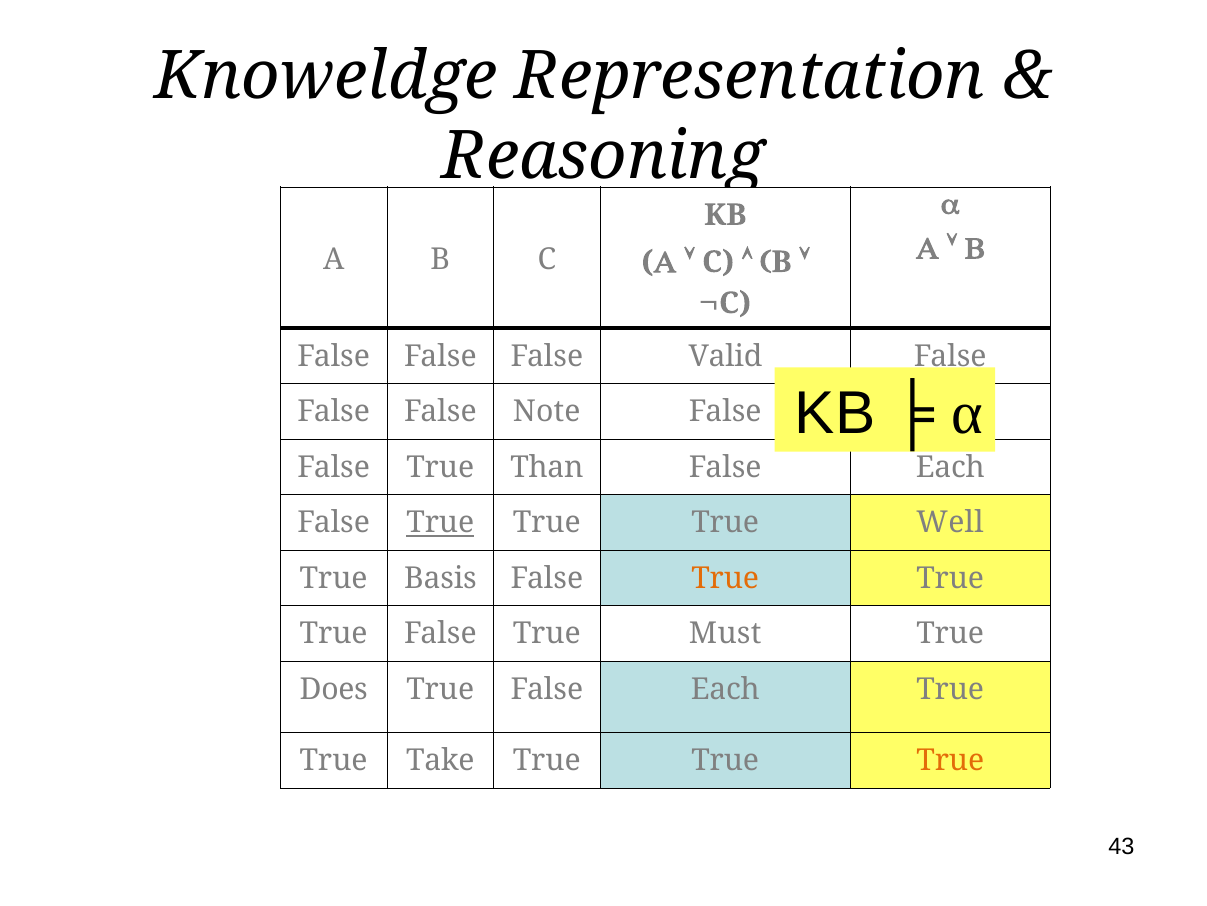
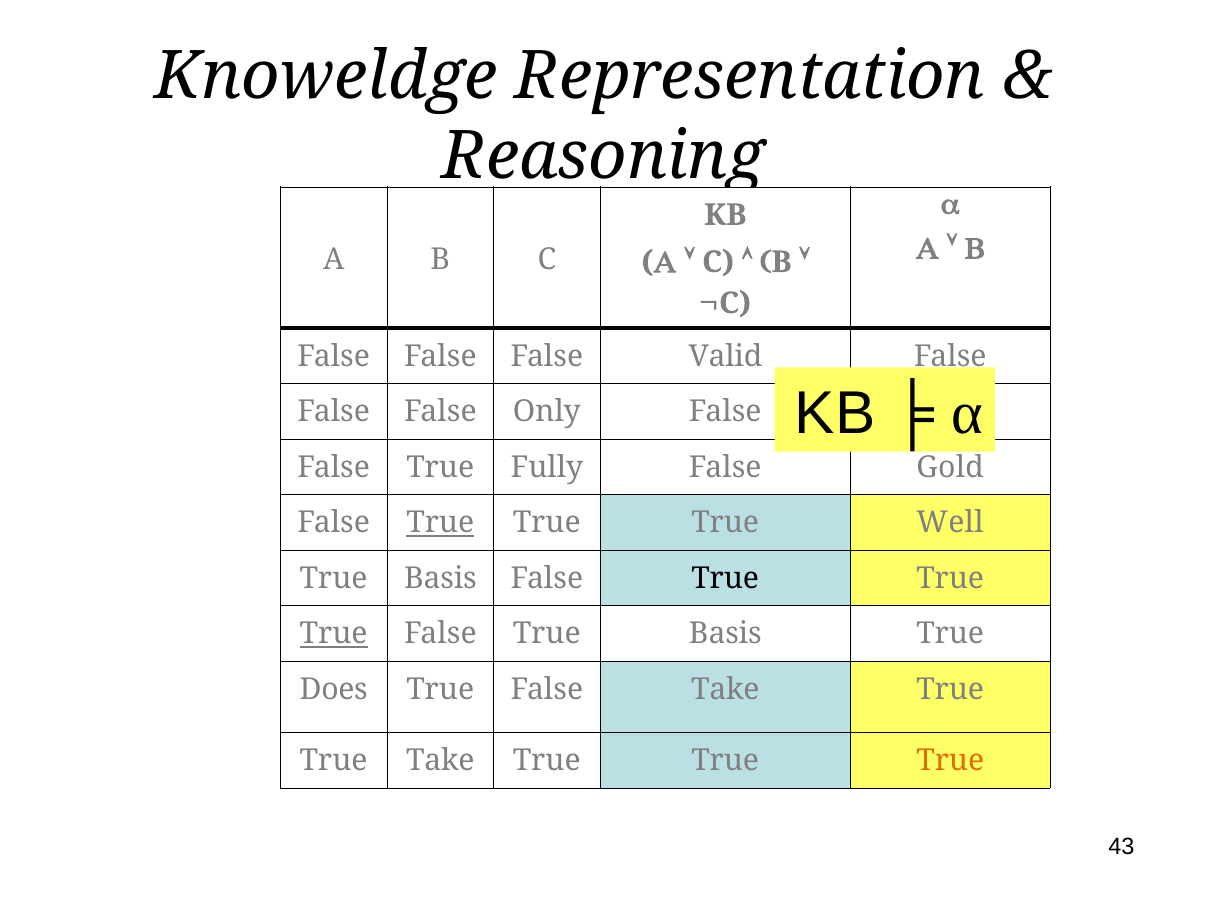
Note: Note -> Only (547, 411)
Than: Than -> Fully (547, 467)
Each: Each -> Gold (950, 467)
True colour: orange -> black (725, 578)
True underline: none -> present (334, 633)
False True Must: Must -> Basis (725, 633)
True False Each: Each -> Take (725, 689)
